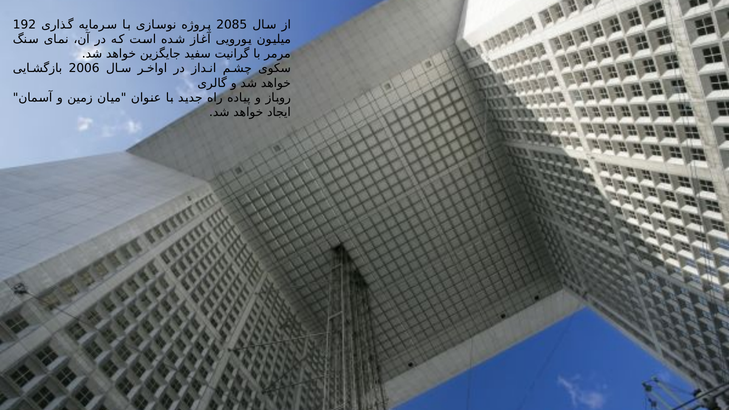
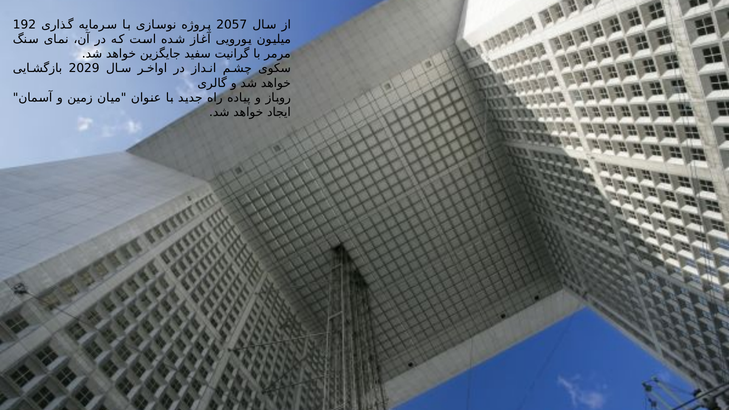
2085: 2085 -> 2057 (232, 25)
2006: 2006 -> 2029 (84, 68)
